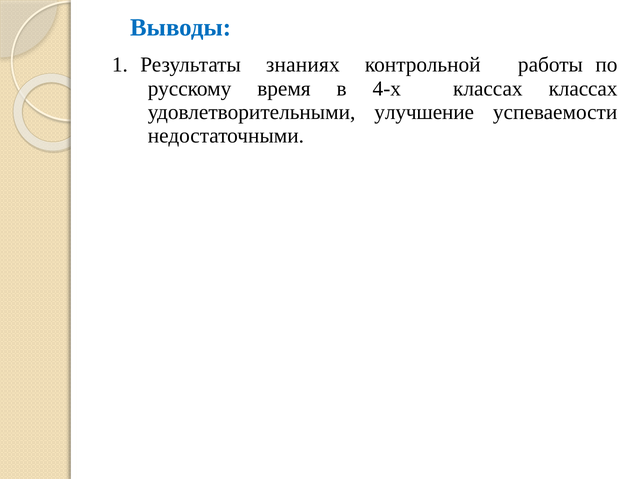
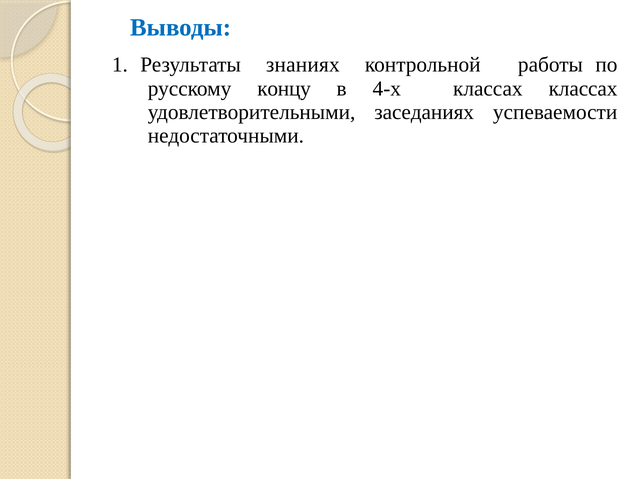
время: время -> концу (284, 89)
улучшение: улучшение -> заседаниях (424, 112)
